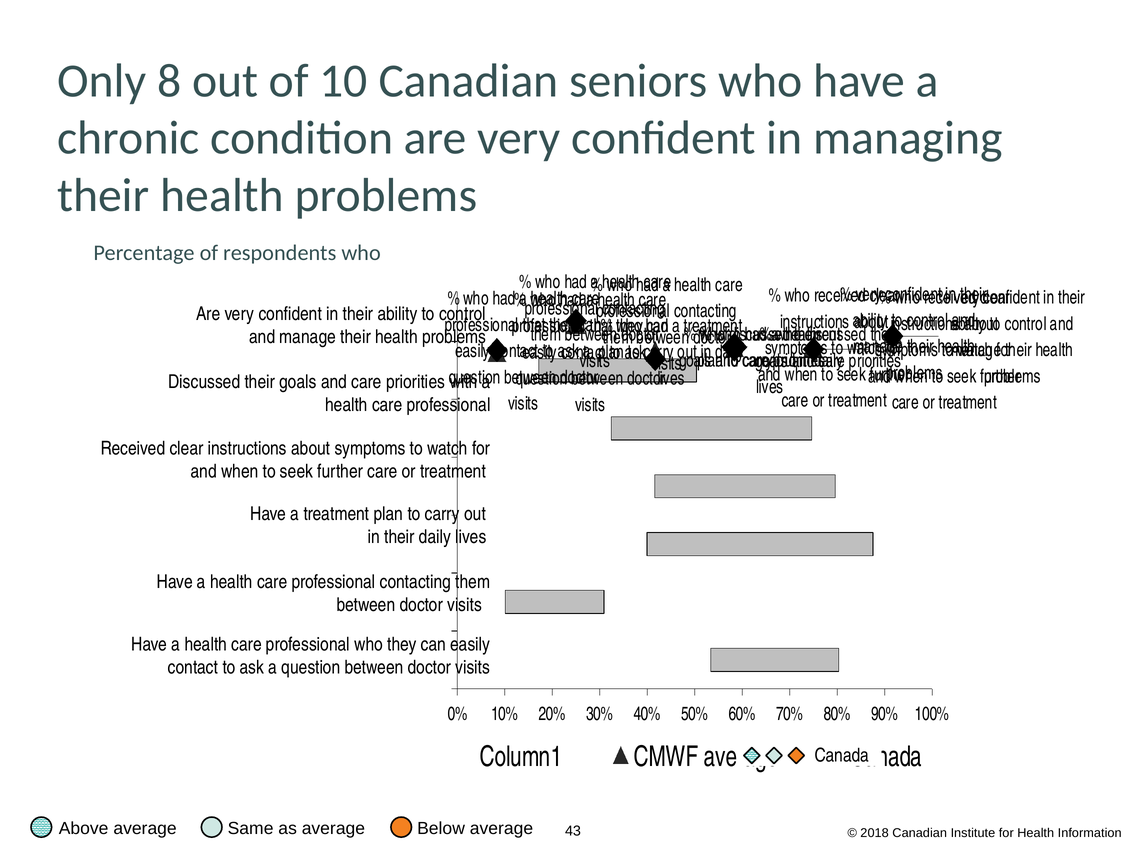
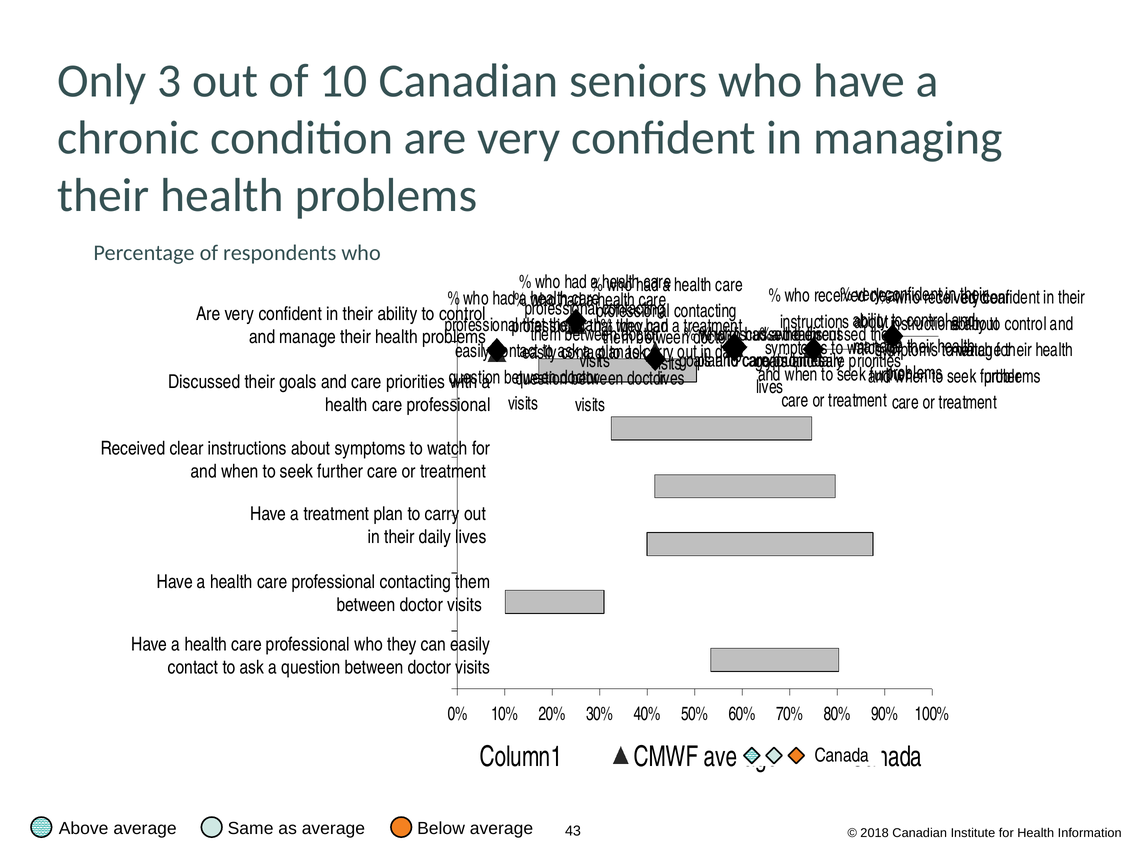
8: 8 -> 3 (169, 81)
